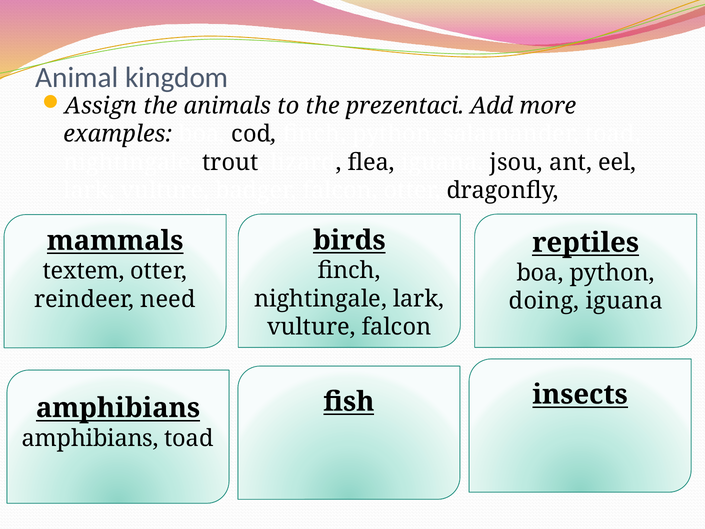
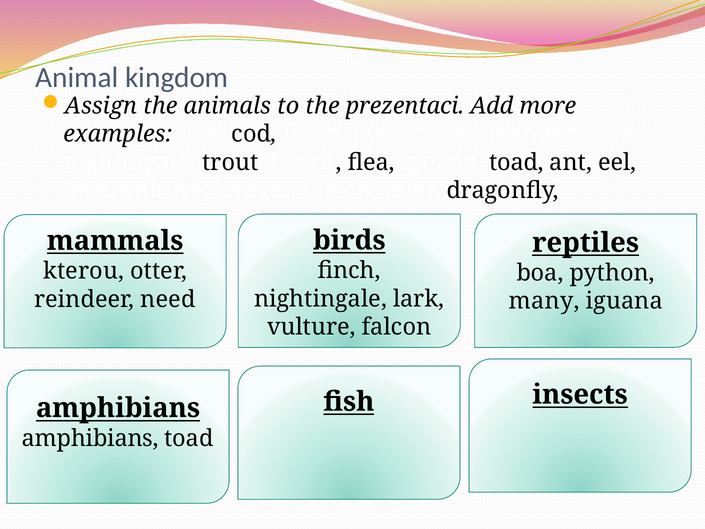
iguana jsou: jsou -> toad (517, 162)
textem: textem -> kterou (84, 271)
doing: doing -> many (544, 301)
